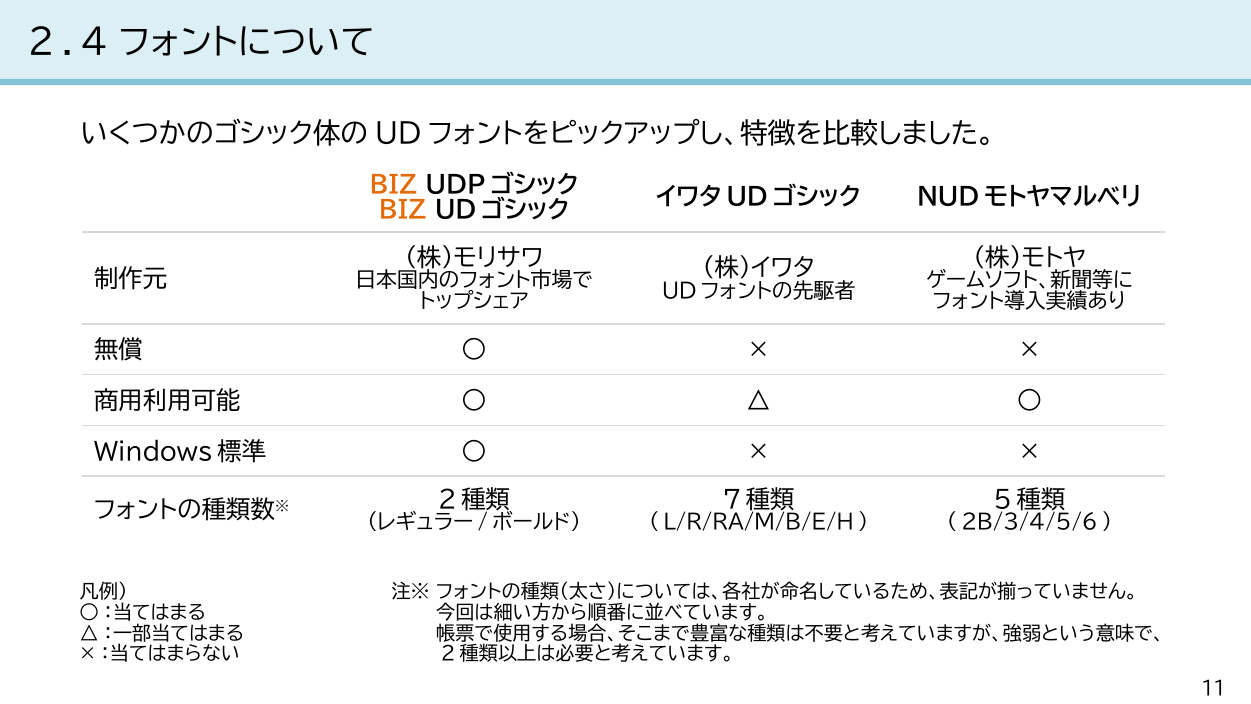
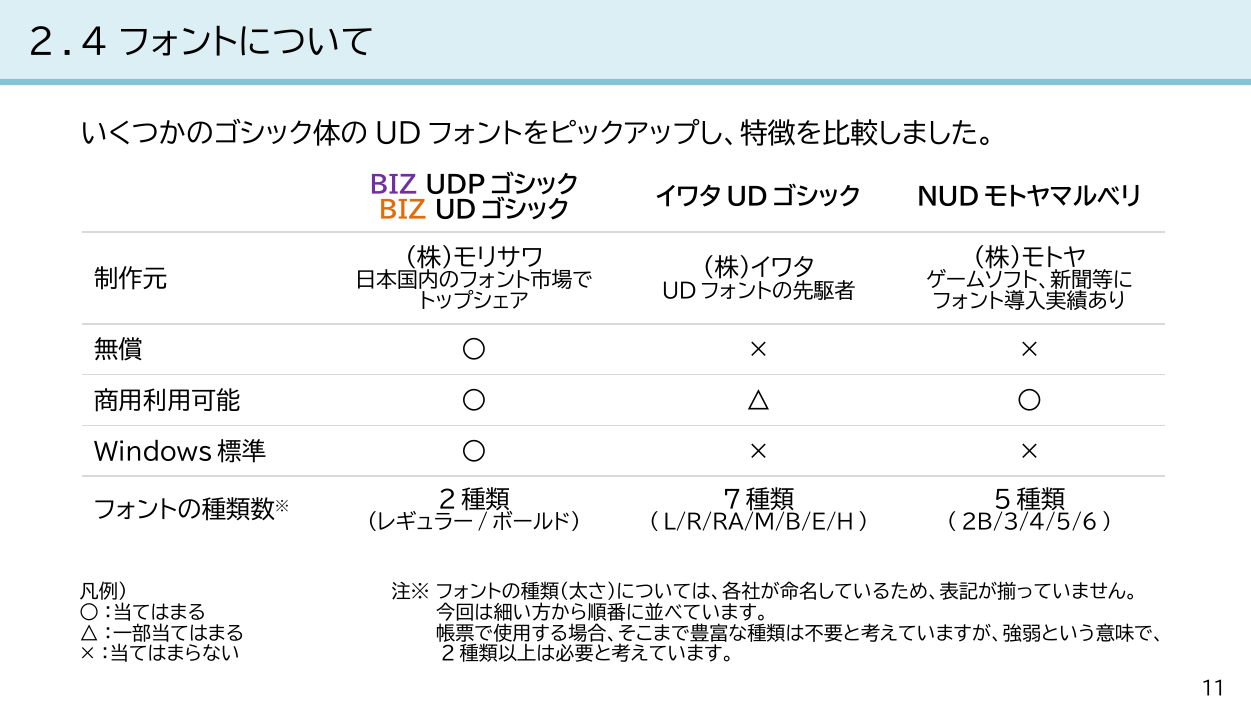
BIZ colour: orange -> purple (393, 186)
